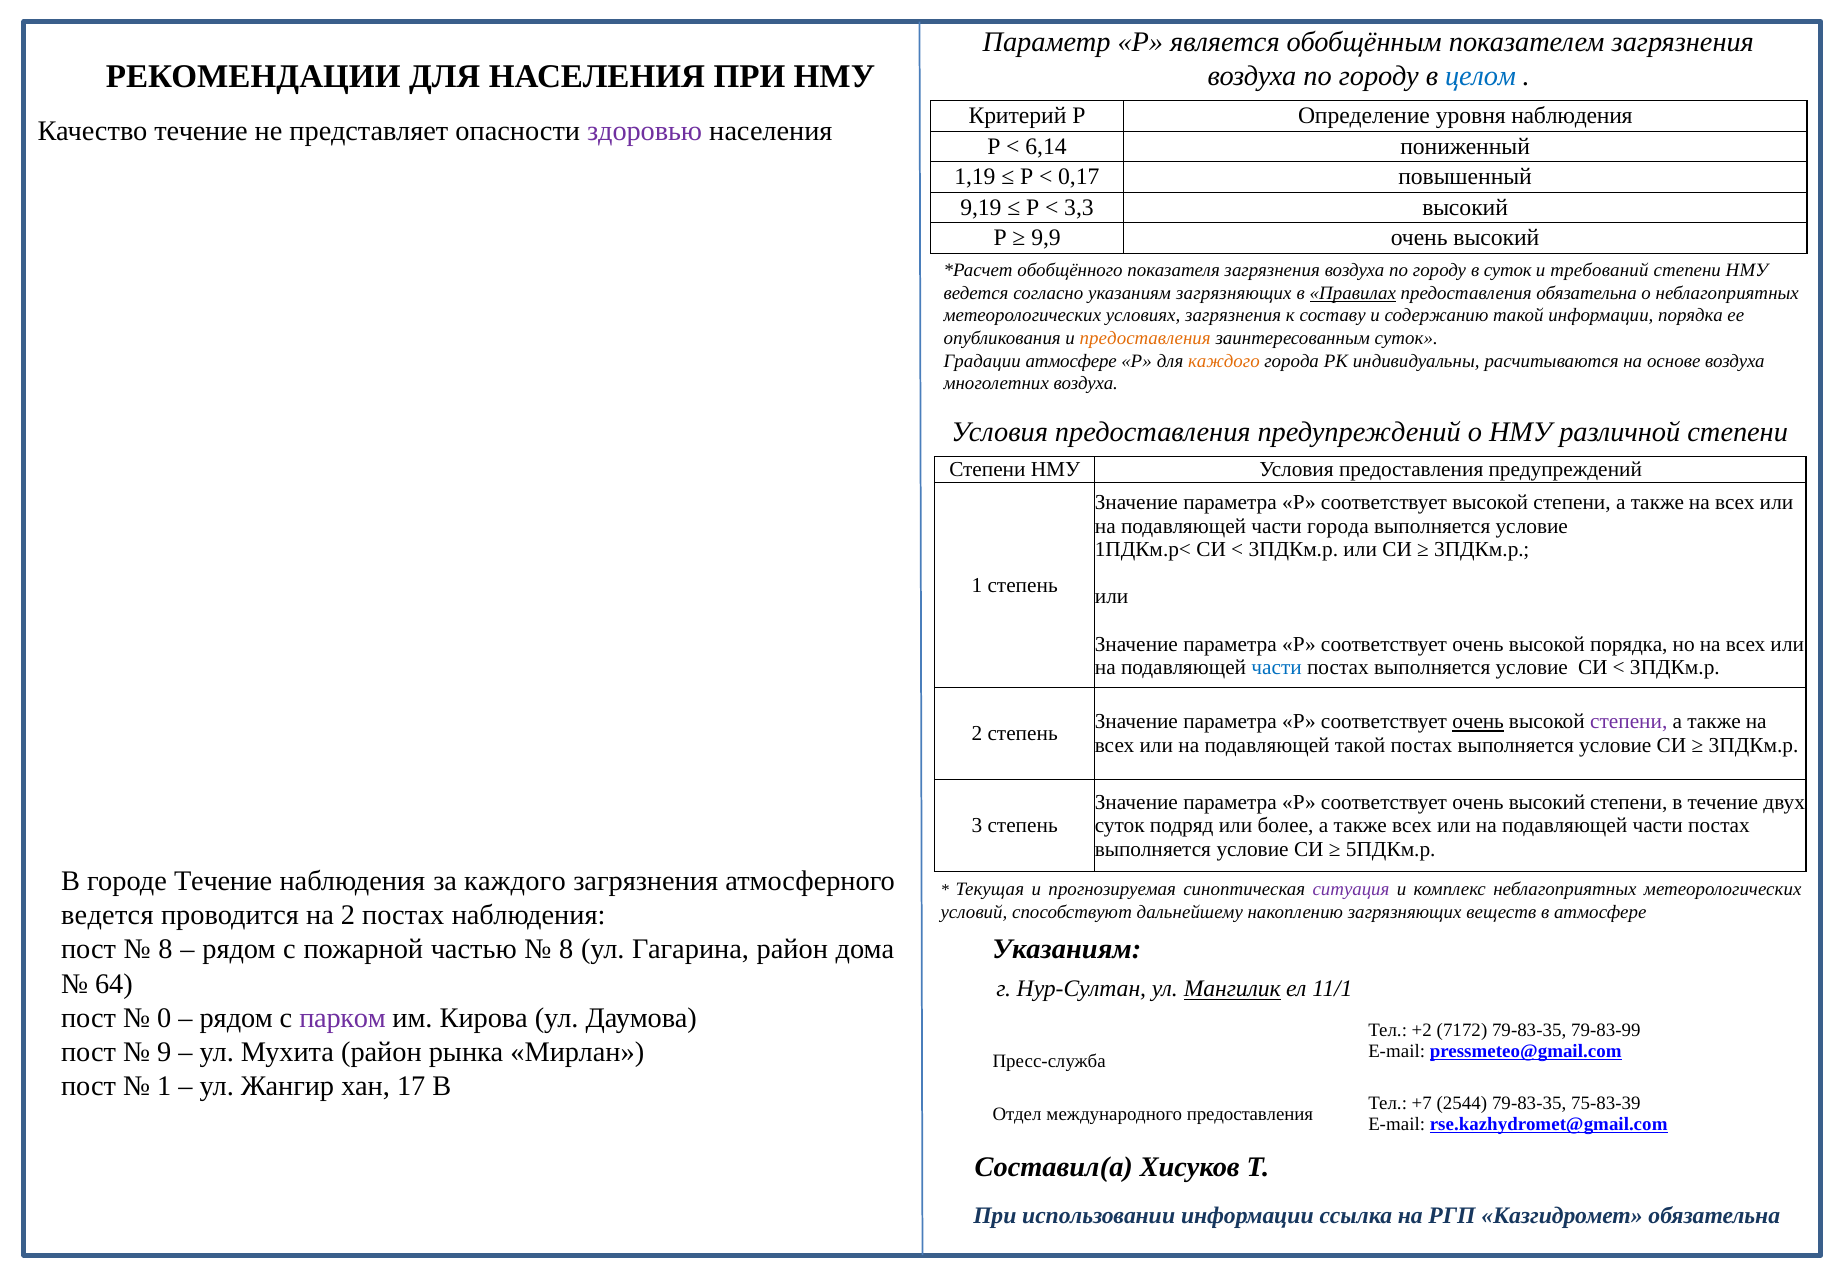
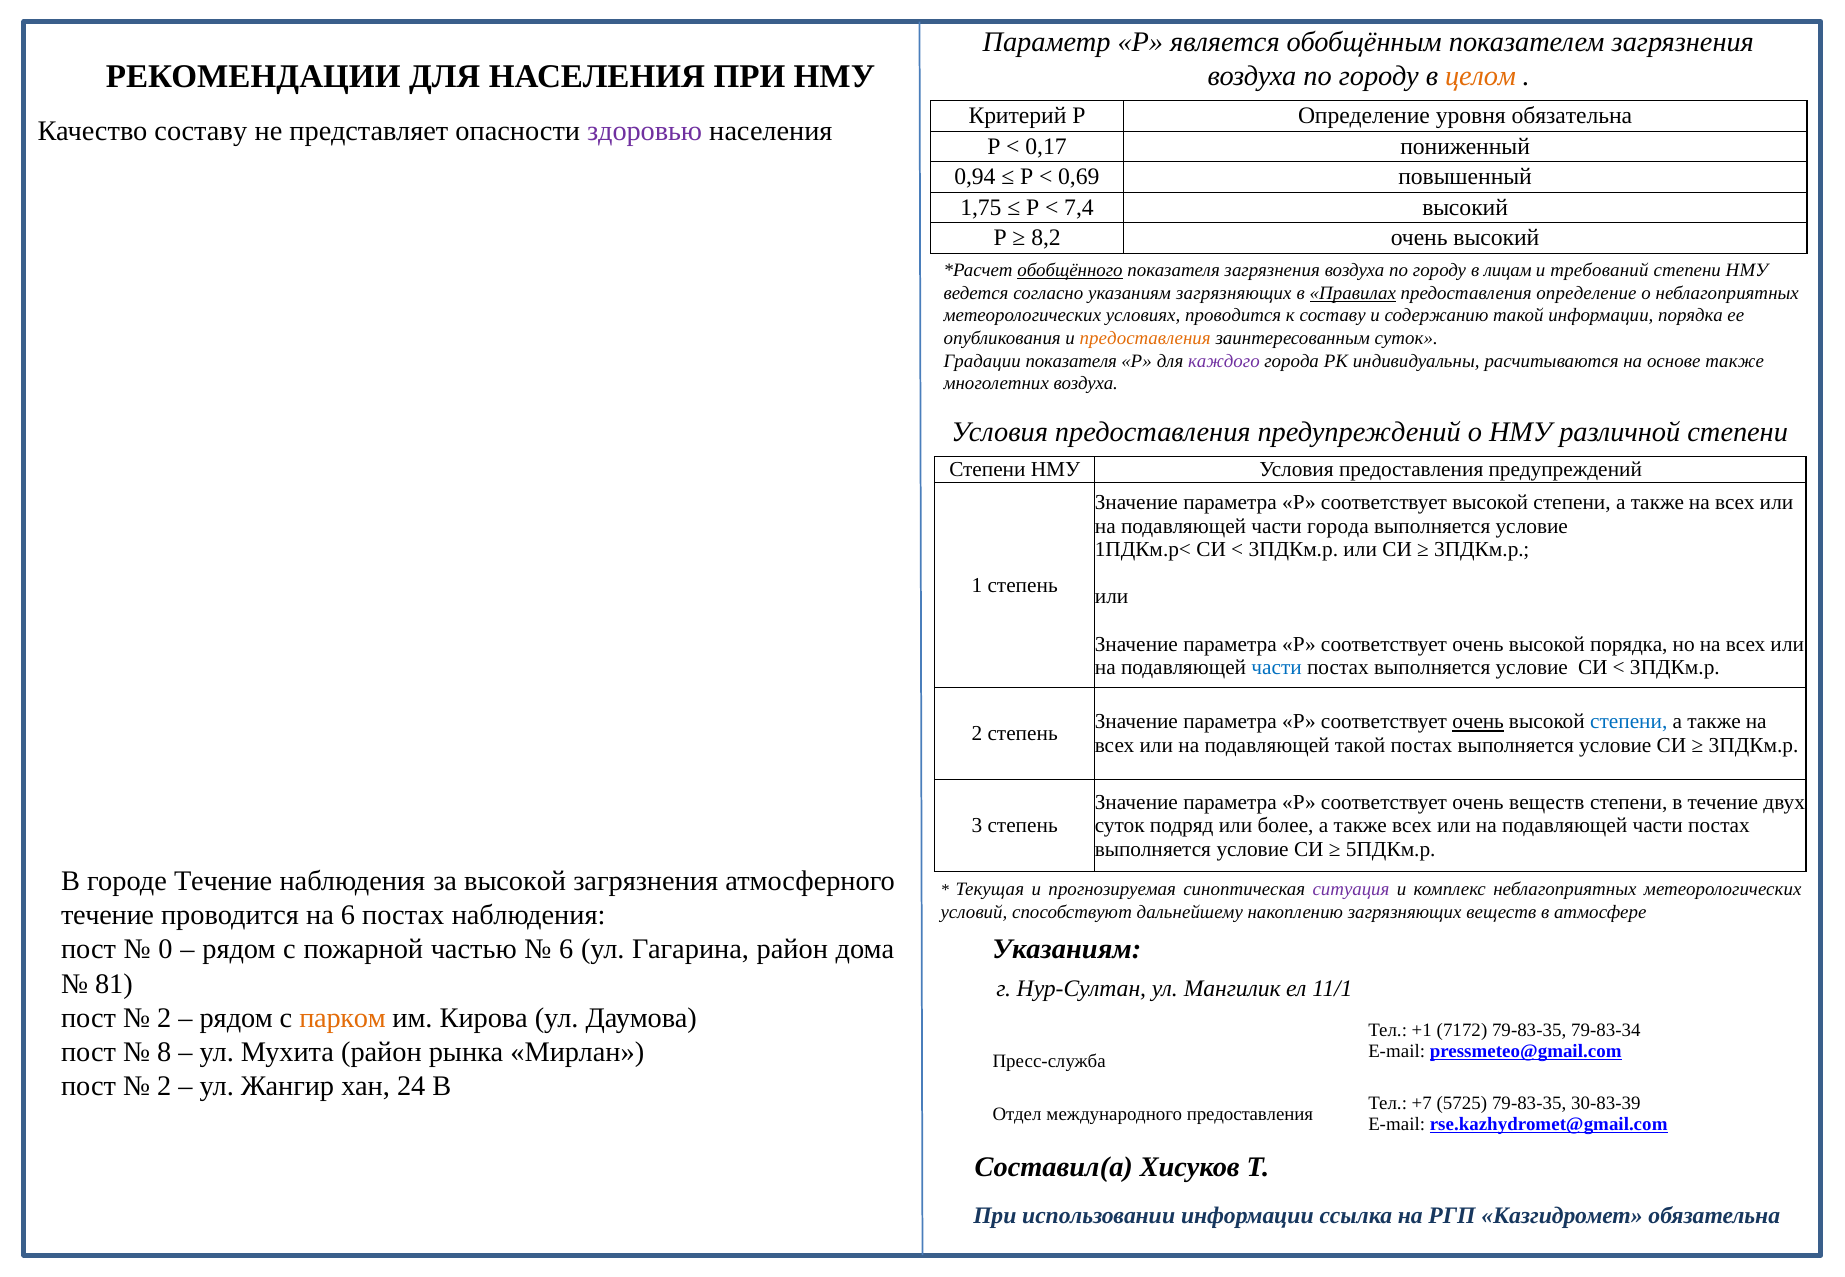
целом colour: blue -> orange (1481, 76)
уровня наблюдения: наблюдения -> обязательна (1572, 116)
Качество течение: течение -> составу (201, 131)
6,14: 6,14 -> 0,17 (1046, 146)
1,19: 1,19 -> 0,94 (975, 177)
0,17: 0,17 -> 0,69 (1079, 177)
9,19: 9,19 -> 1,75 (981, 207)
3,3: 3,3 -> 7,4 (1079, 207)
9,9: 9,9 -> 8,2 (1046, 238)
обобщённого underline: none -> present (1070, 270)
в суток: суток -> лицам (1508, 270)
предоставления обязательна: обязательна -> определение (1586, 293)
условиях загрязнения: загрязнения -> проводится (1233, 316)
Градации атмосфере: атмосфере -> показателя (1071, 361)
каждого colour: orange -> purple (1224, 361)
основе воздуха: воздуха -> также (1735, 361)
степени colour: purple -> blue (1629, 722)
соответствует очень высокий: высокий -> веществ (1547, 802)
за каждого: каждого -> высокой (515, 882)
ведется: ведется -> течение (108, 916)
на 2: 2 -> 6 (348, 916)
8: 8 -> 0 (166, 950)
8: 8 -> 6 (566, 950)
64: 64 -> 81 (114, 984)
Мангилик underline: present -> none (1232, 989)
0: 0 -> 2 (164, 1018)
парком colour: purple -> orange (343, 1018)
+2: +2 -> +1 (1422, 1030)
79-83-99: 79-83-99 -> 79-83-34 (1606, 1030)
9: 9 -> 8 (164, 1052)
1: 1 -> 2 (164, 1086)
17: 17 -> 24 (411, 1086)
2544: 2544 -> 5725 (1462, 1104)
75-83-39: 75-83-39 -> 30-83-39 (1606, 1104)
